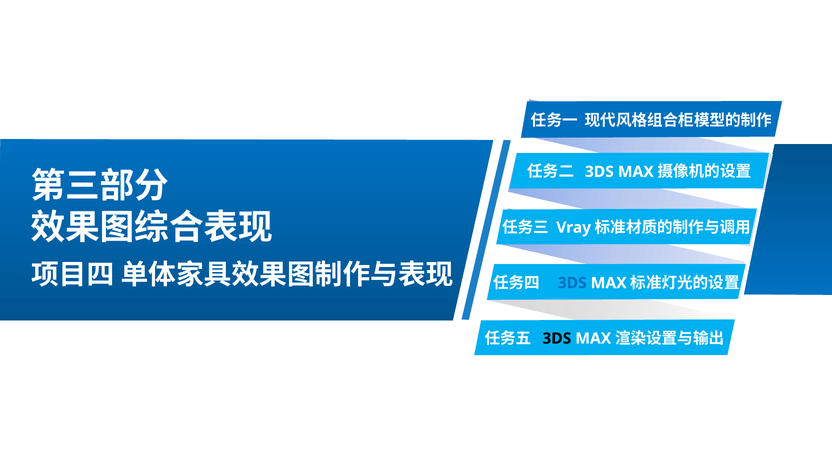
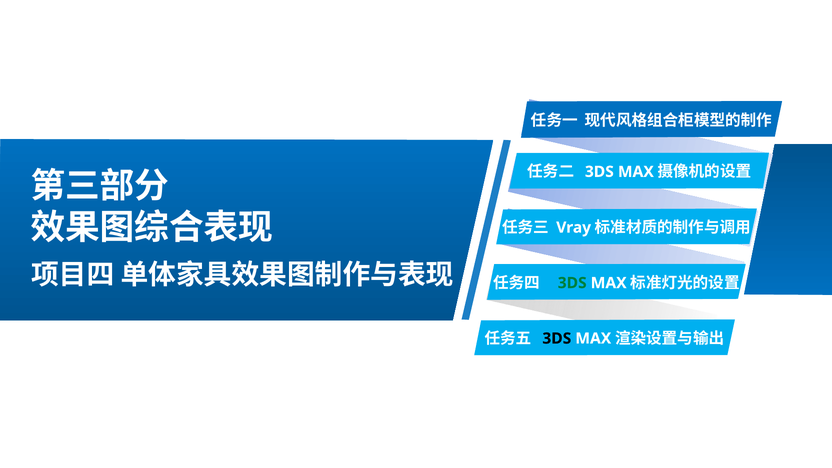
3DS colour: blue -> green (572, 283)
